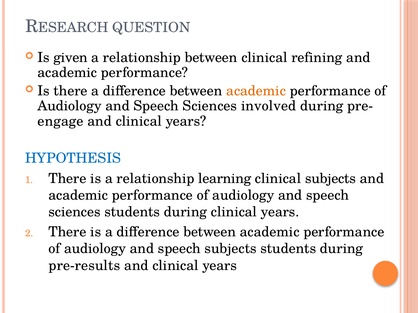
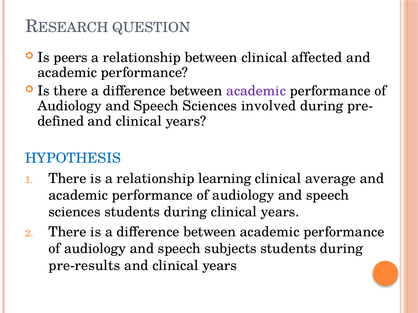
given: given -> peers (71, 58)
refining: refining -> affected (317, 58)
academic colour: orange -> purple (256, 91)
engage: engage -> defined (61, 121)
clinical subjects: subjects -> average (330, 179)
